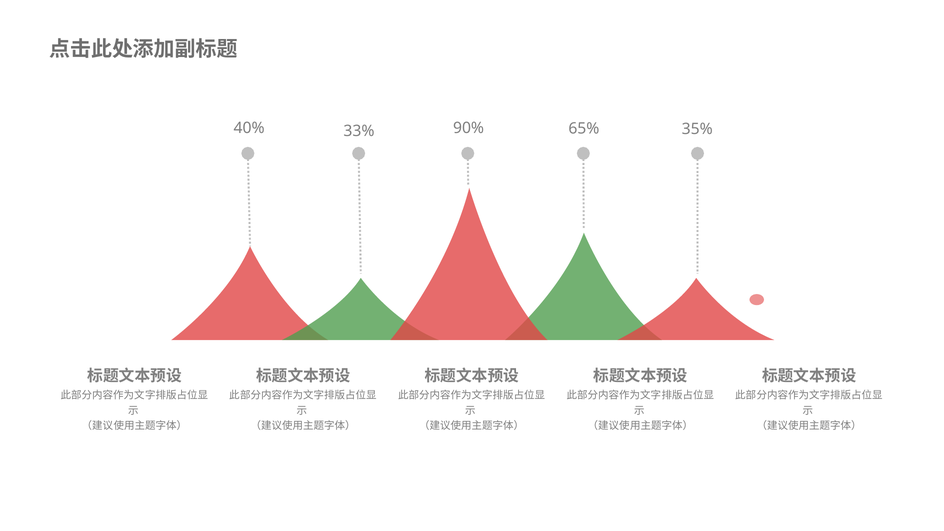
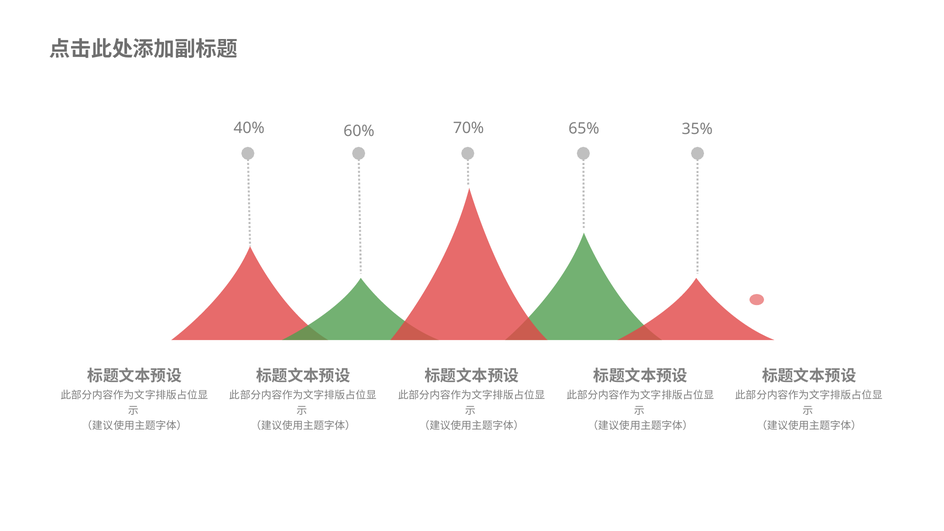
90%: 90% -> 70% (469, 128)
33%: 33% -> 60% (359, 131)
